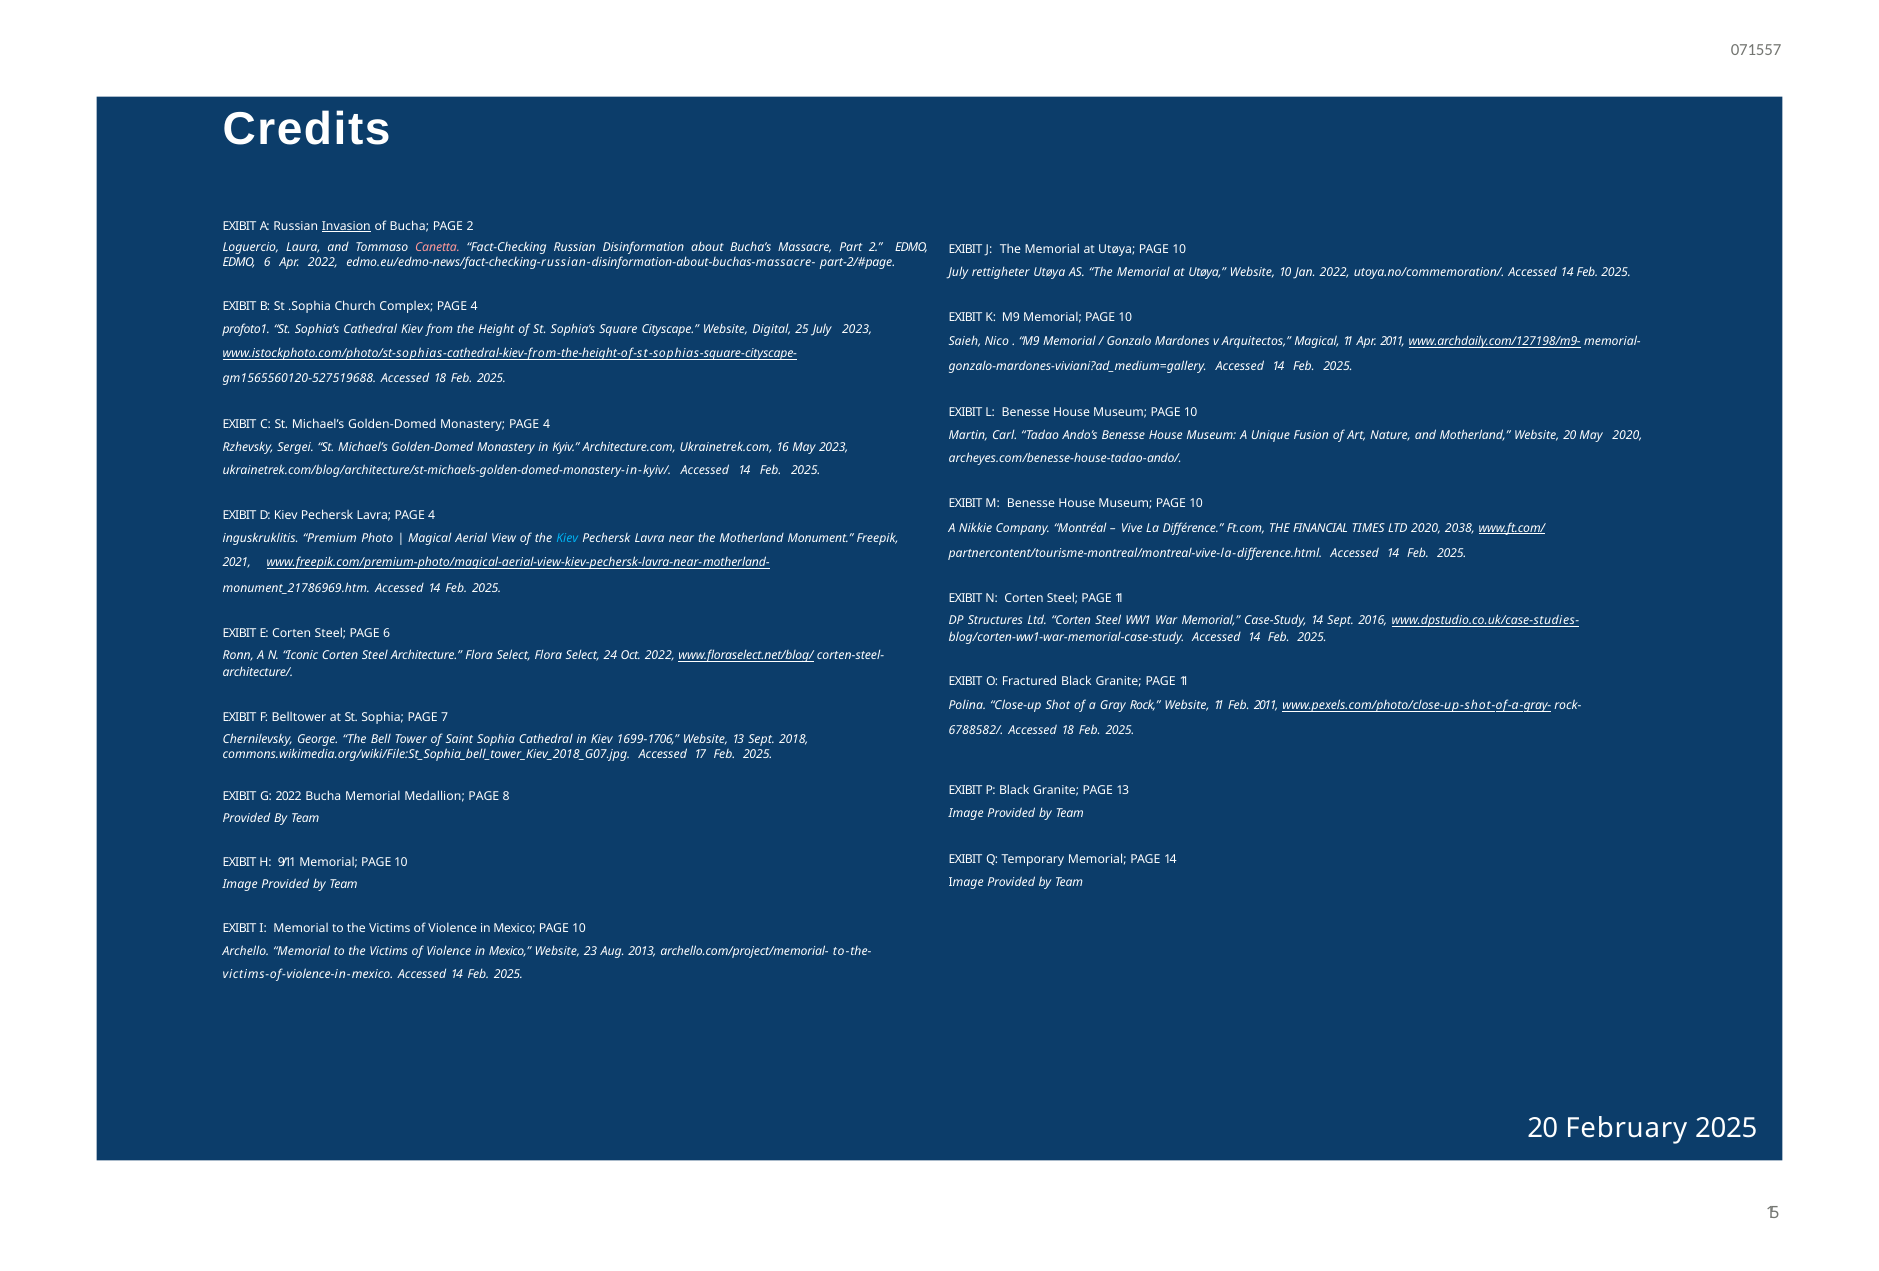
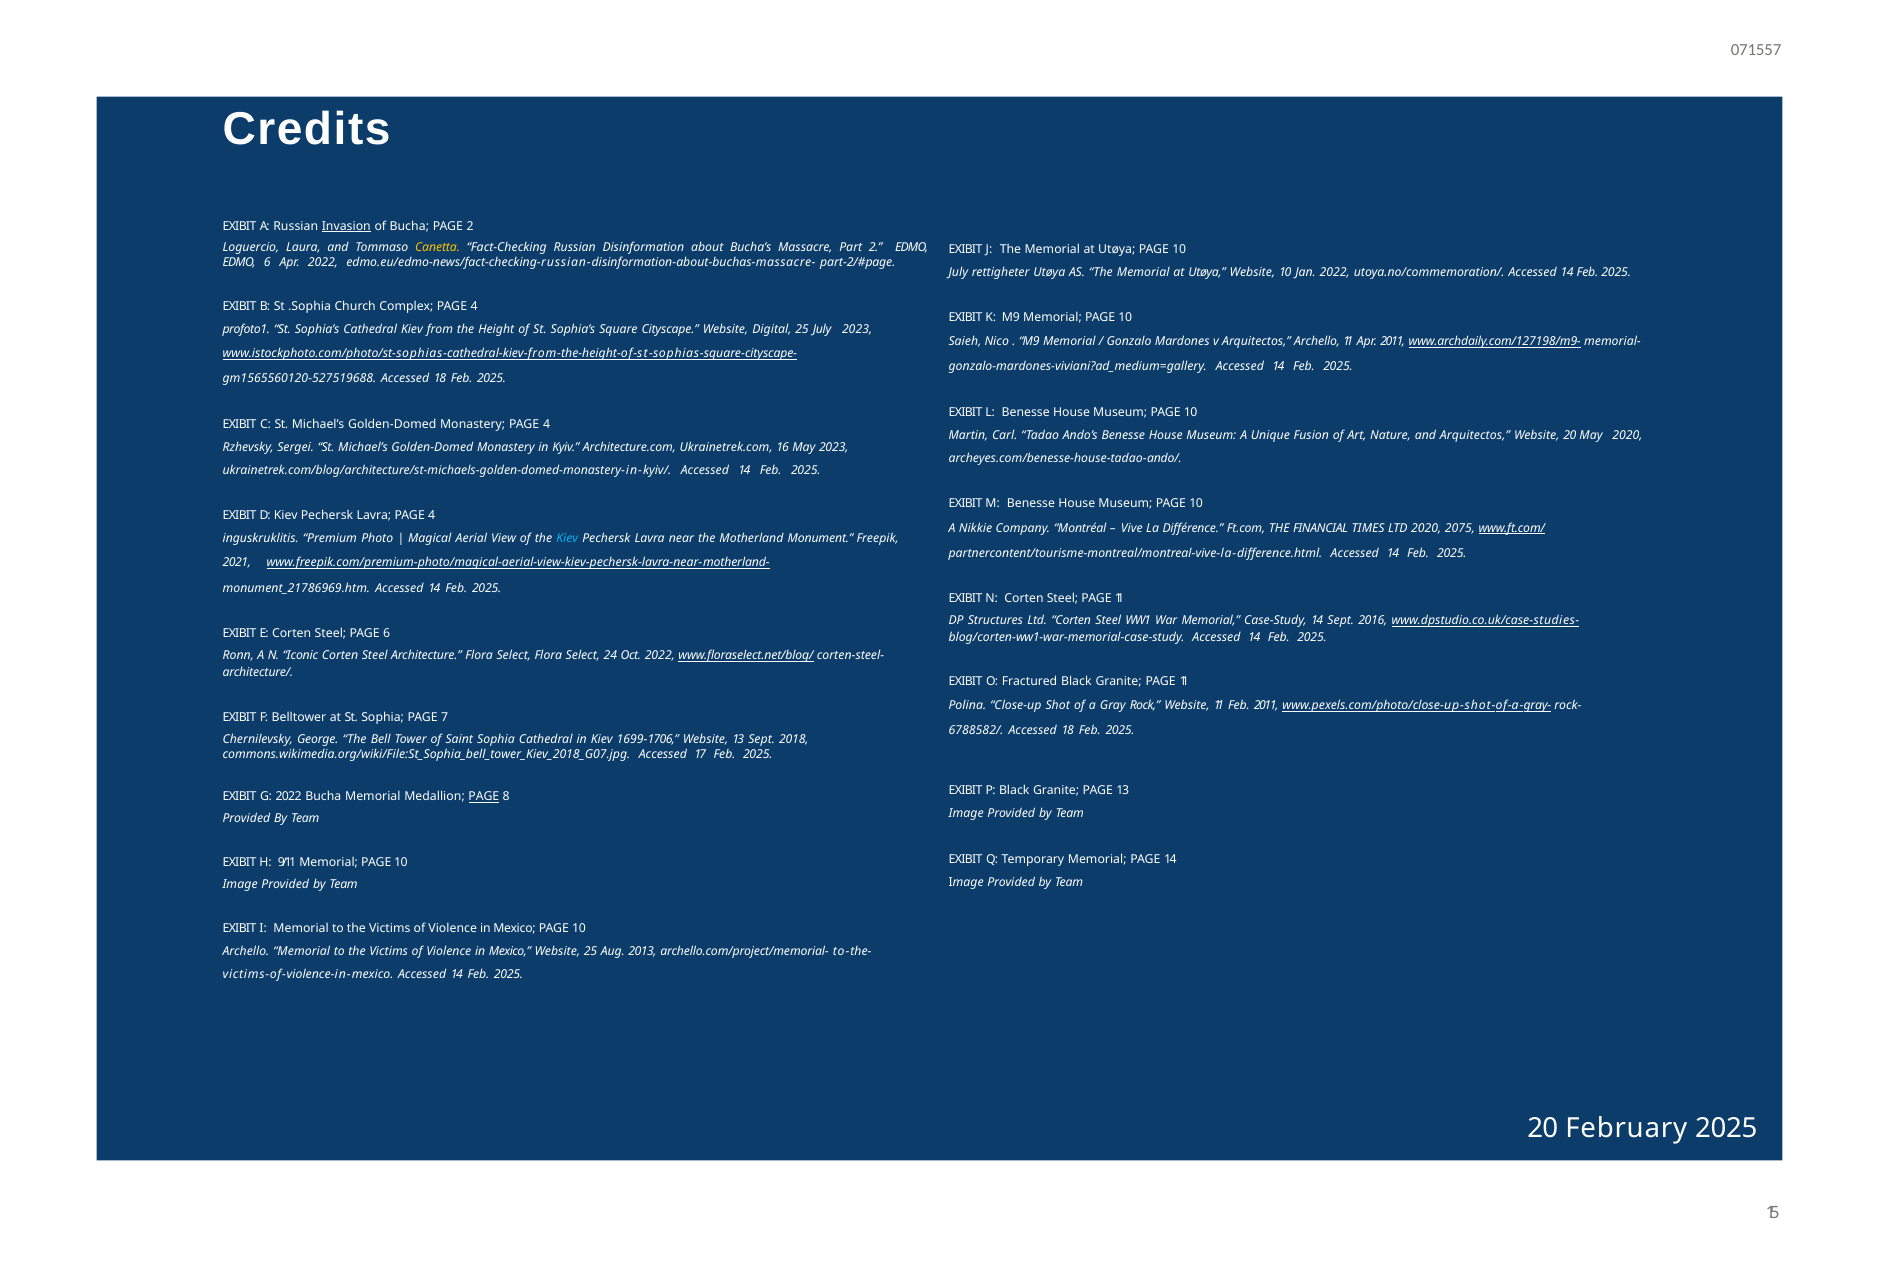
Canetta colour: pink -> yellow (438, 248)
Arquitectos Magical: Magical -> Archello (1317, 342)
and Motherland: Motherland -> Arquitectos (1475, 435)
2038: 2038 -> 2075 (1460, 528)
PAGE underline: none -> present (484, 797)
Website 23: 23 -> 25 (591, 951)
